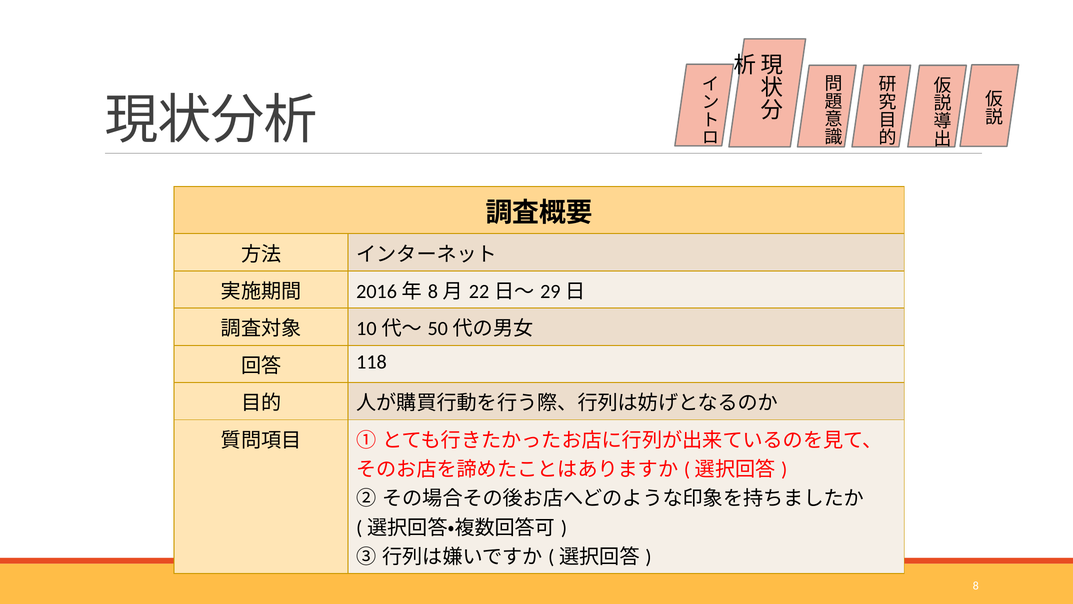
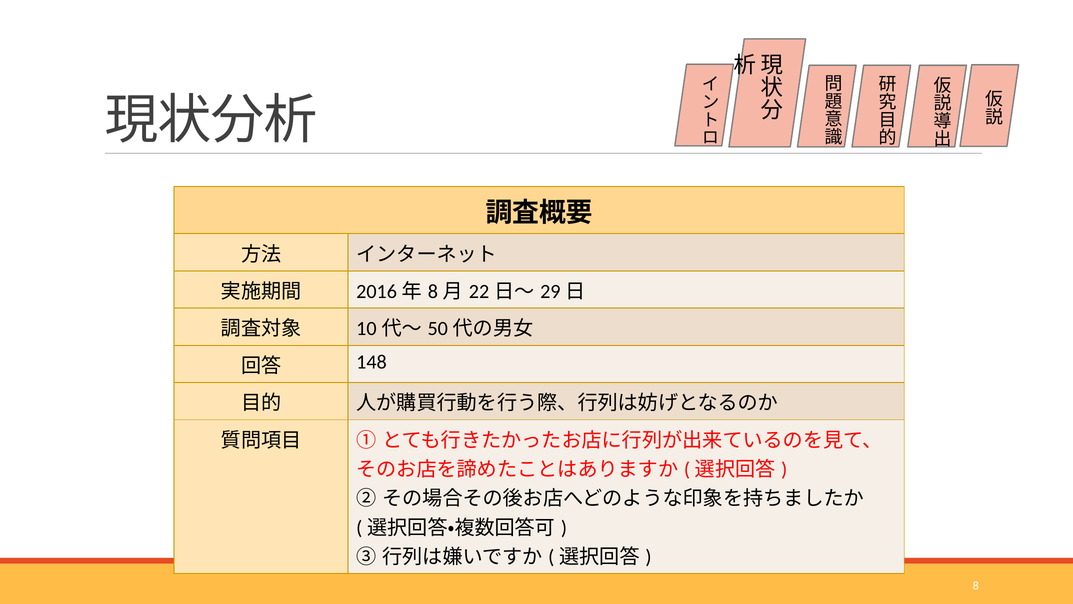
118: 118 -> 148 (372, 362)
